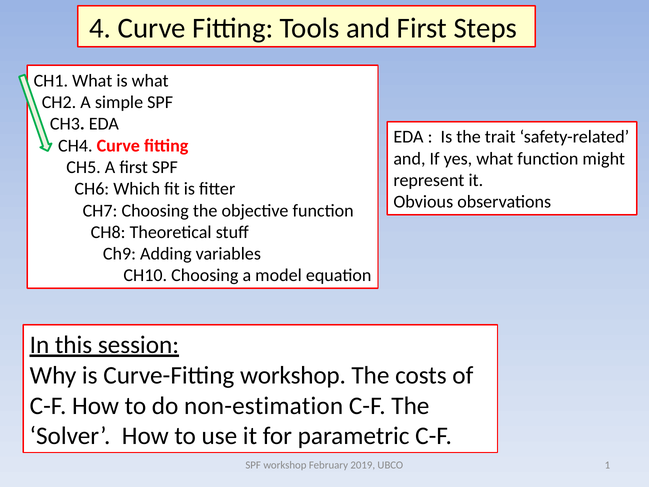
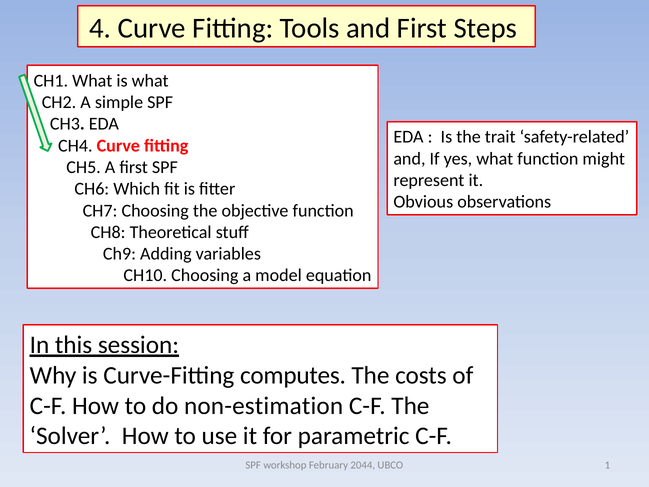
Curve-Fitting workshop: workshop -> computes (293, 375)
2019: 2019 -> 2044 (363, 465)
